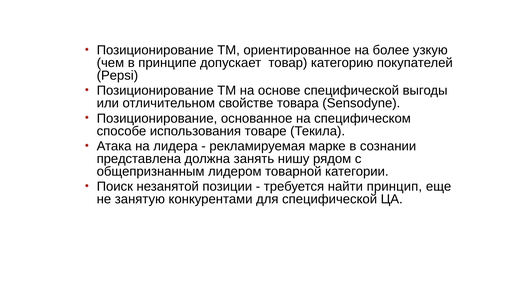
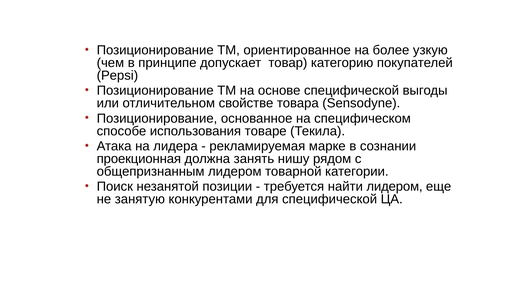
представлена: представлена -> проекционная (139, 159)
найти принцип: принцип -> лидером (395, 186)
